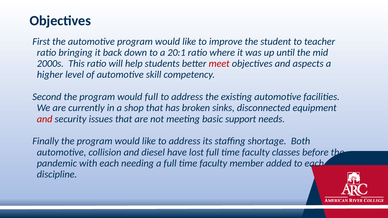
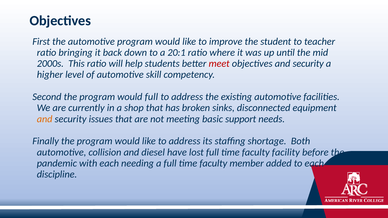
objectives and aspects: aspects -> security (308, 64)
and colour: red -> orange (45, 119)
classes: classes -> facility (286, 152)
